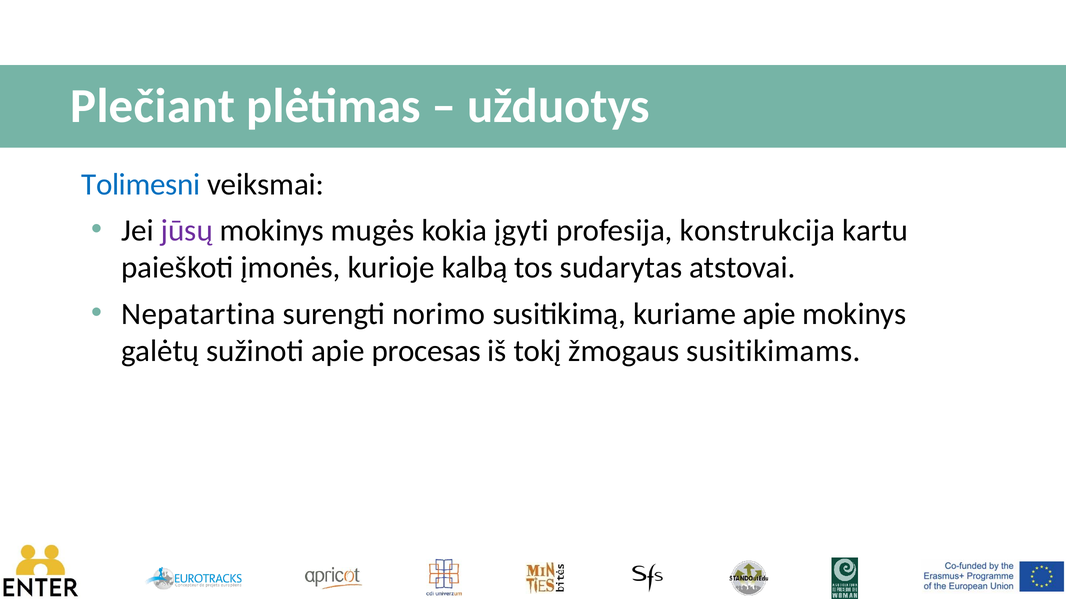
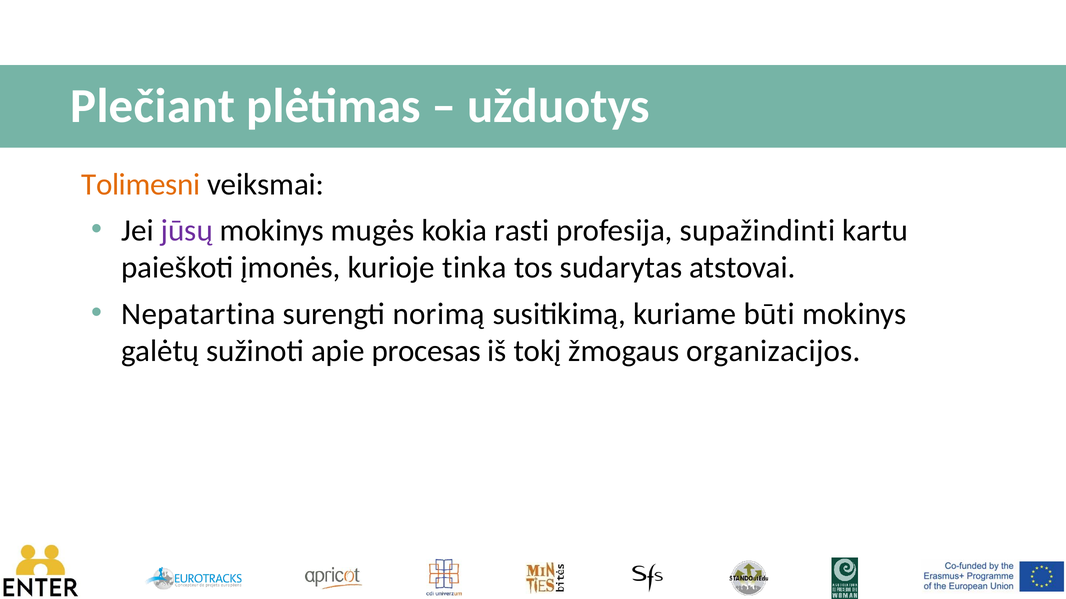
Tolimesni colour: blue -> orange (141, 184)
įgyti: įgyti -> rasti (522, 231)
konstrukcija: konstrukcija -> supažindinti (757, 231)
kalbą: kalbą -> tinka (474, 268)
norimo: norimo -> norimą (439, 314)
kuriame apie: apie -> būti (769, 314)
susitikimams: susitikimams -> organizacijos (773, 352)
